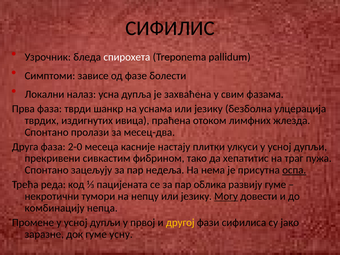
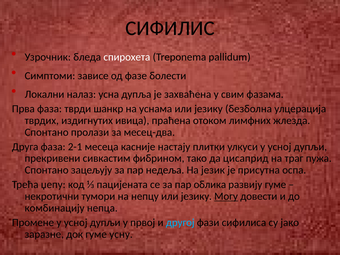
2-0: 2-0 -> 2-1 (75, 147)
хепатитис: хепатитис -> цисаприд (246, 158)
нема: нема -> језик (213, 170)
оспа underline: present -> none (294, 170)
реда: реда -> џепу (53, 185)
другој colour: yellow -> light blue (180, 222)
